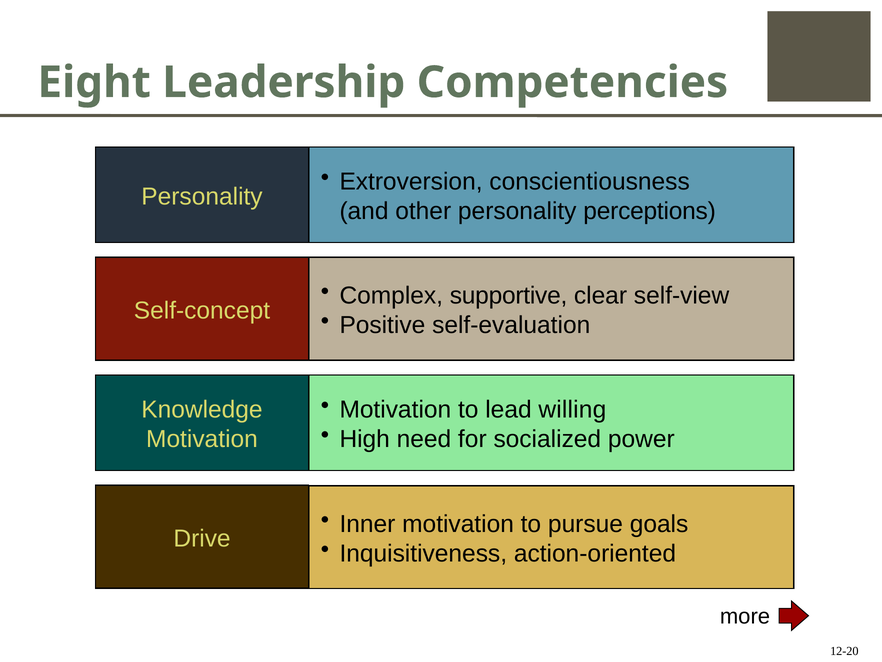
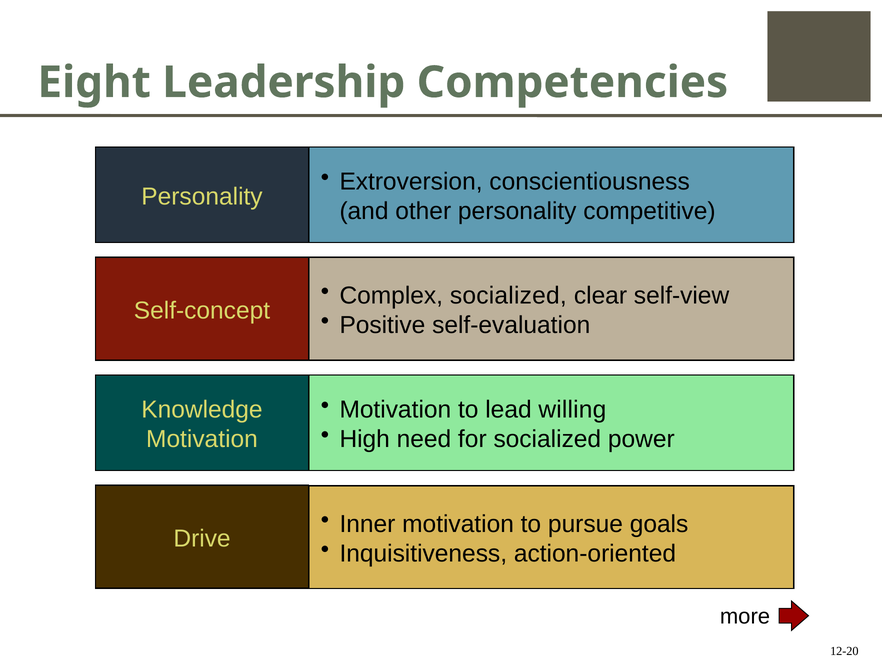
perceptions: perceptions -> competitive (649, 211)
Complex supportive: supportive -> socialized (508, 296)
